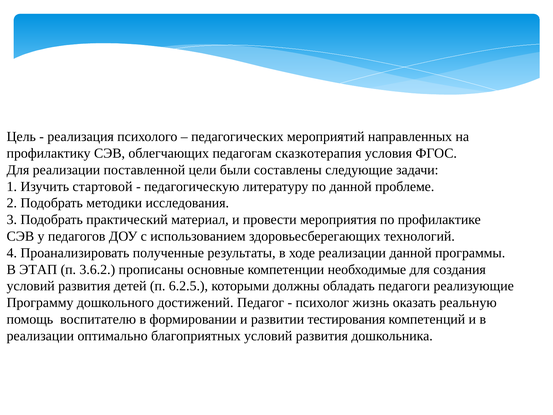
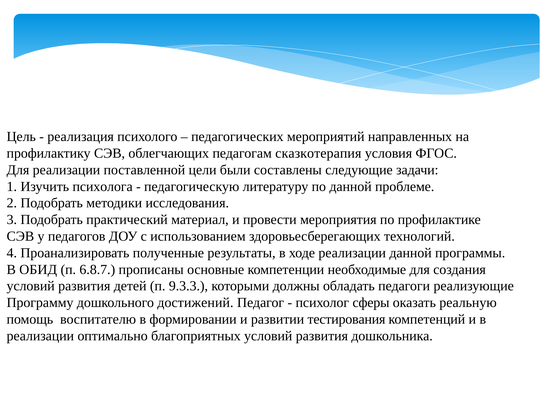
стартовой: стартовой -> психолога (103, 186)
ЭТАП: ЭТАП -> ОБИД (38, 269)
3.6.2: 3.6.2 -> 6.8.7 (97, 269)
6.2.5: 6.2.5 -> 9.3.3 (188, 286)
жизнь: жизнь -> сферы (371, 303)
